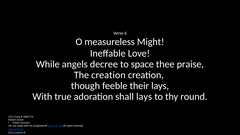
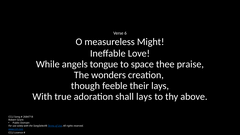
decree: decree -> tongue (104, 64)
The creation: creation -> wonders (109, 75)
round: round -> above (194, 97)
